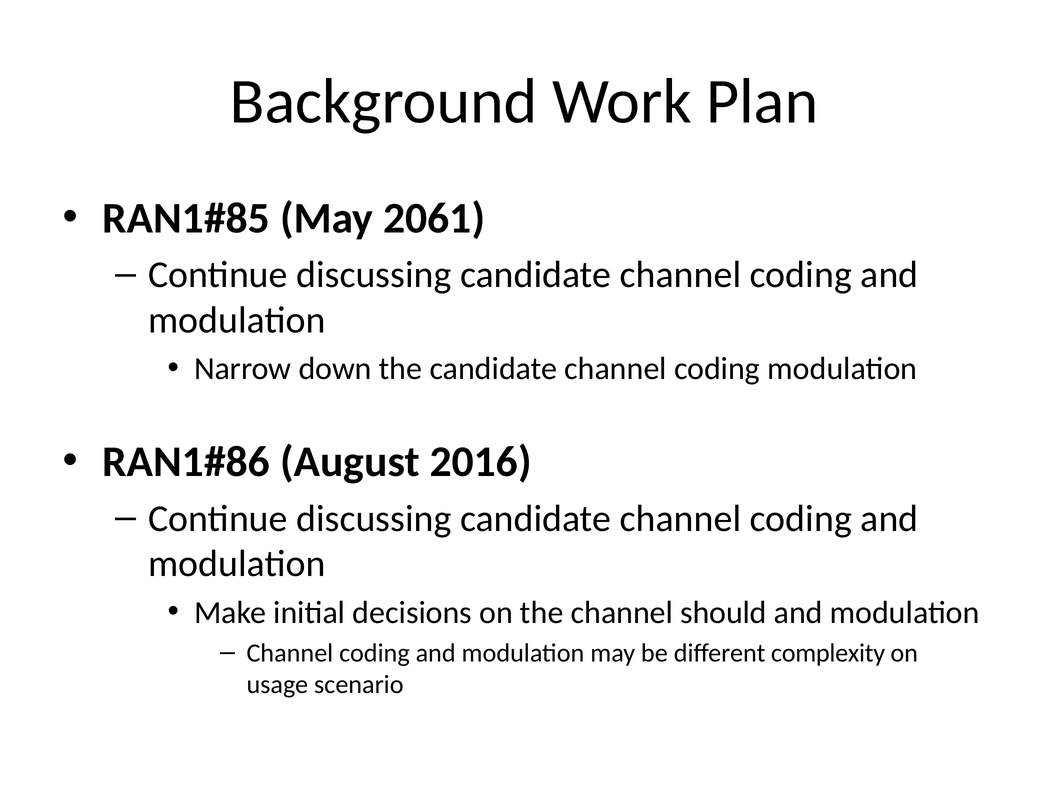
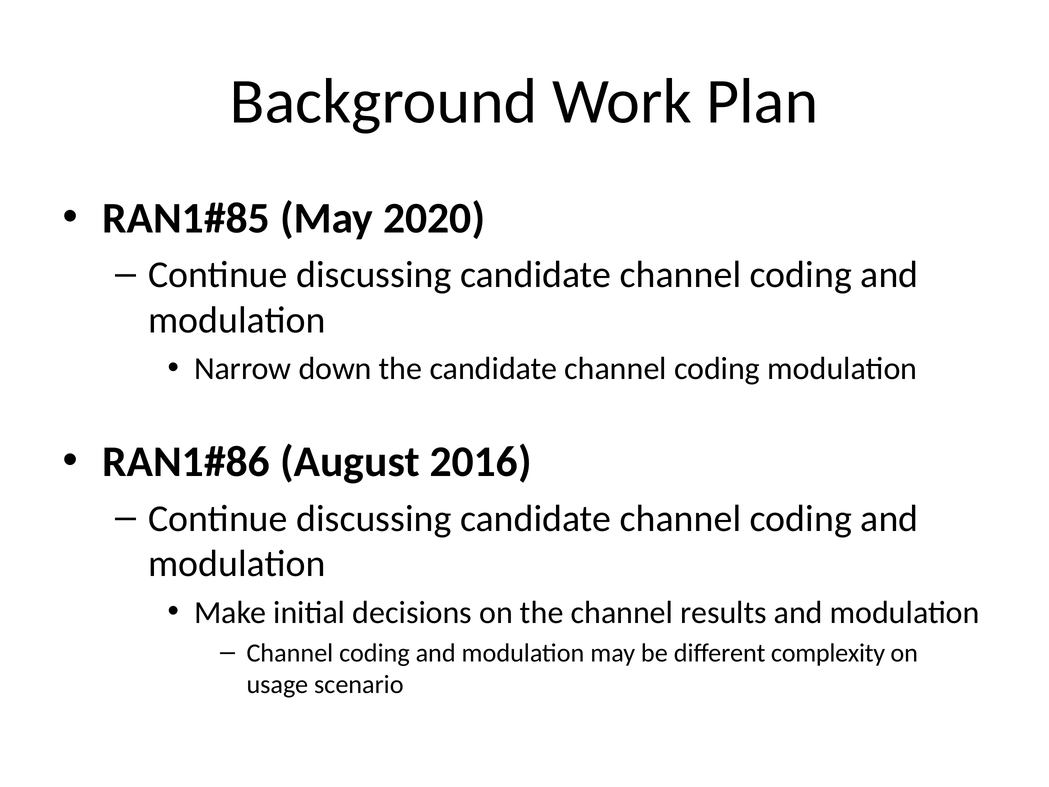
2061: 2061 -> 2020 (434, 218)
should: should -> results (724, 612)
